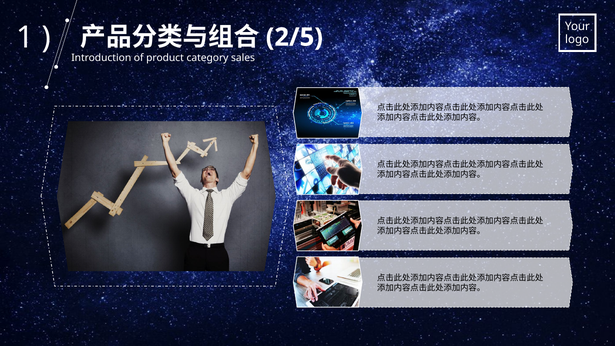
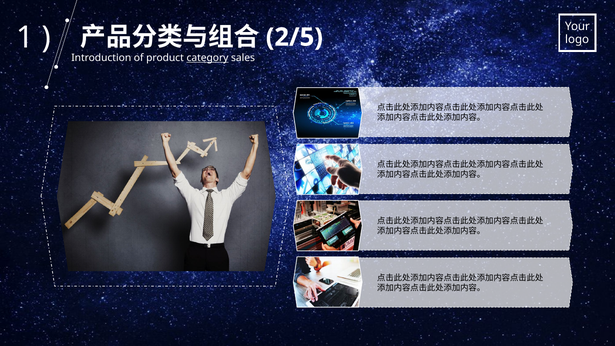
category underline: none -> present (208, 58)
